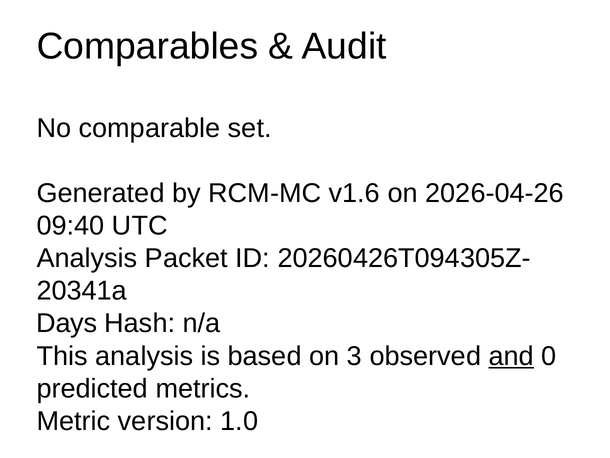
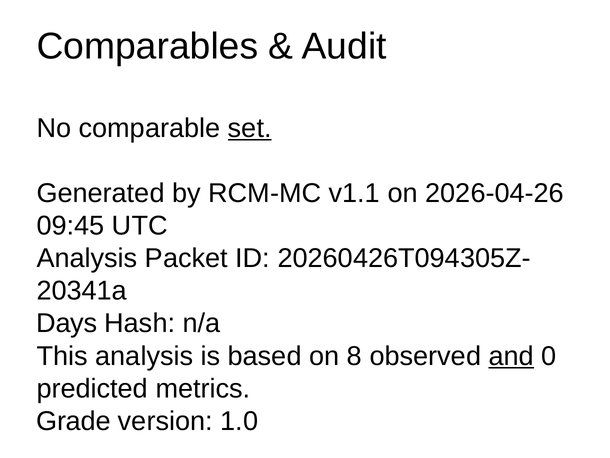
set underline: none -> present (250, 128)
v1.6: v1.6 -> v1.1 (354, 193)
09:40: 09:40 -> 09:45 (70, 226)
3: 3 -> 8 (355, 356)
Metric: Metric -> Grade (74, 421)
